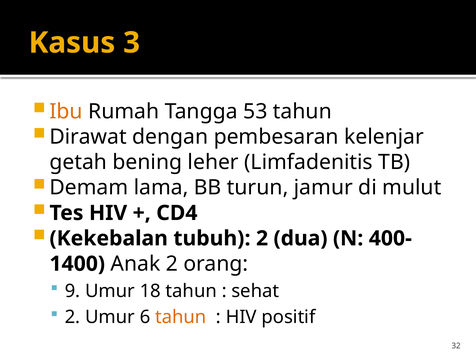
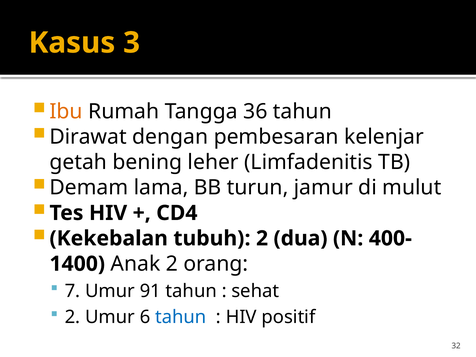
53: 53 -> 36 (255, 111)
9: 9 -> 7 (72, 291)
18: 18 -> 91 (150, 291)
tahun colour: orange -> blue (181, 317)
